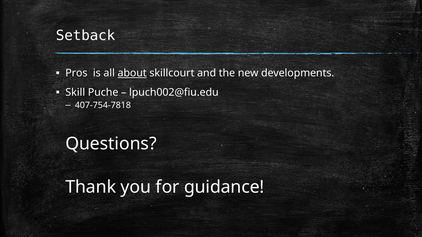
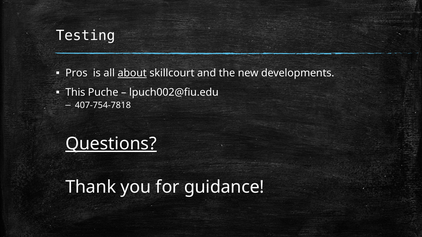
Setback: Setback -> Testing (86, 36)
Skill: Skill -> This (75, 92)
Questions underline: none -> present (111, 144)
